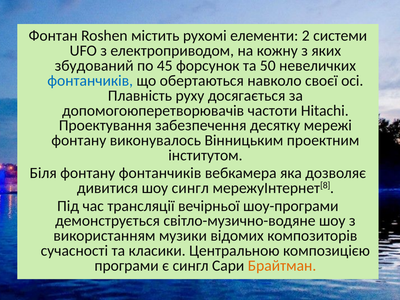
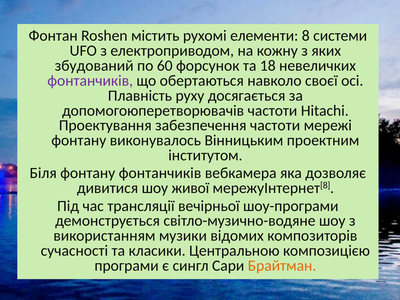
2: 2 -> 8 (306, 36)
45: 45 -> 60 (165, 66)
50: 50 -> 18 (268, 66)
фонтанчиків colour: blue -> purple (90, 81)
забезпечення десятку: десятку -> частоти (275, 125)
шоу сингл: сингл -> живої (190, 188)
